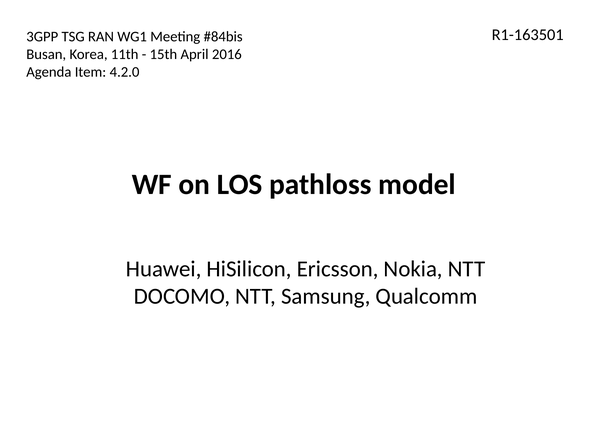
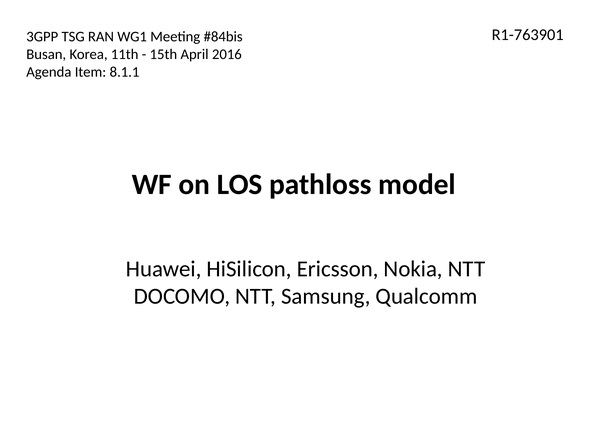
R1-163501: R1-163501 -> R1-763901 (528, 35)
4.2.0: 4.2.0 -> 8.1.1 (125, 72)
